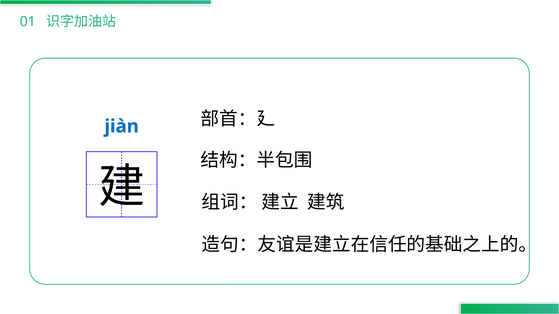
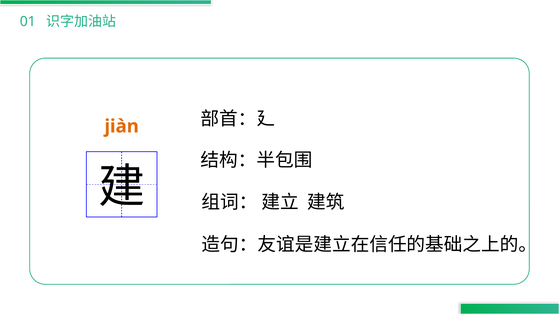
jiàn colour: blue -> orange (122, 126)
